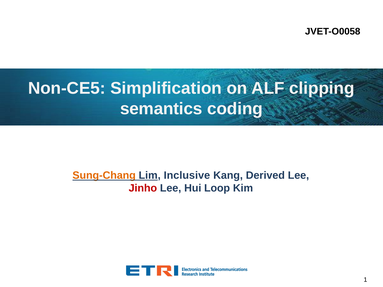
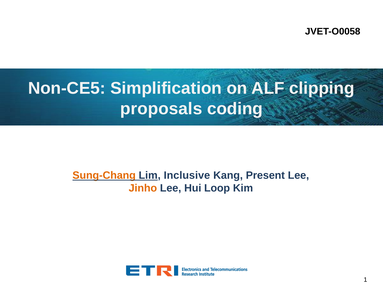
semantics: semantics -> proposals (161, 109)
Derived: Derived -> Present (265, 176)
Jinho colour: red -> orange (143, 188)
